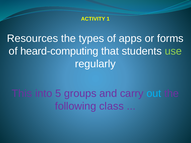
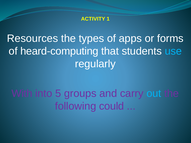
use colour: light green -> light blue (173, 51)
This: This -> With (22, 94)
class: class -> could (112, 106)
